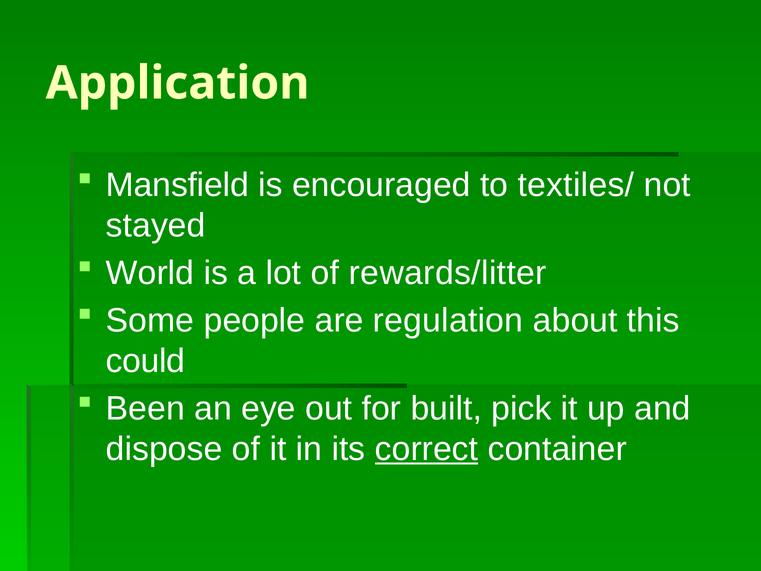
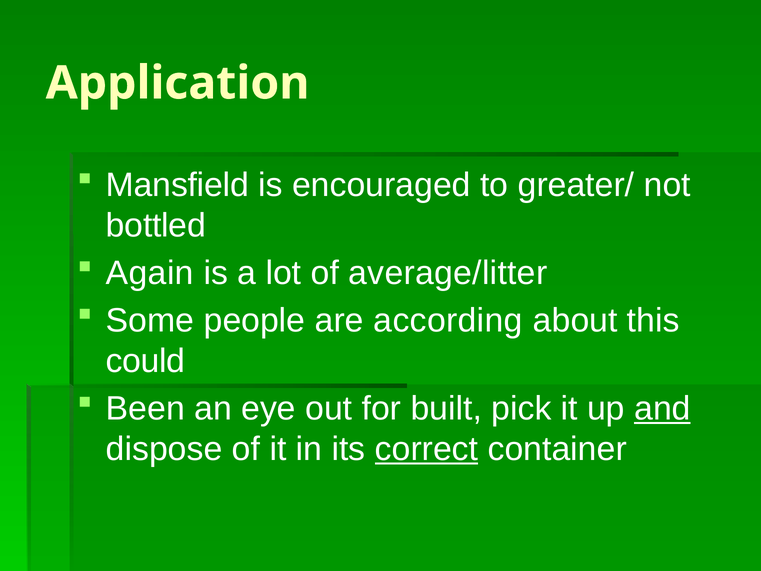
textiles/: textiles/ -> greater/ (576, 185)
stayed: stayed -> bottled (156, 226)
World: World -> Again (150, 273)
rewards/litter: rewards/litter -> average/litter (448, 273)
regulation: regulation -> according (448, 320)
and underline: none -> present (662, 408)
